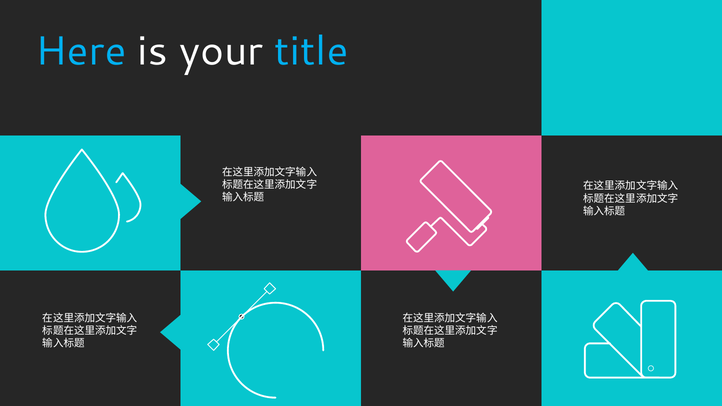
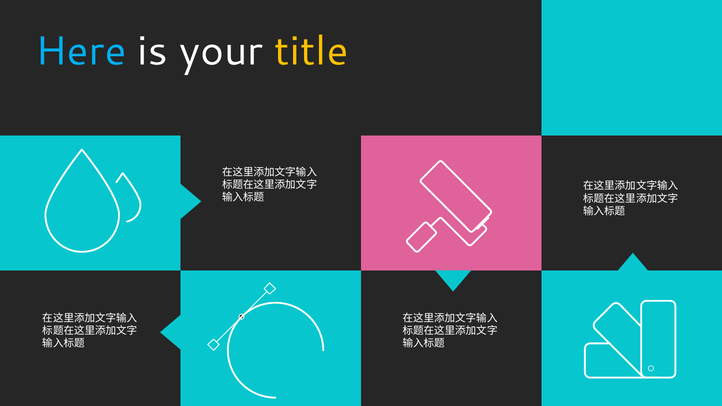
title colour: light blue -> yellow (311, 52)
